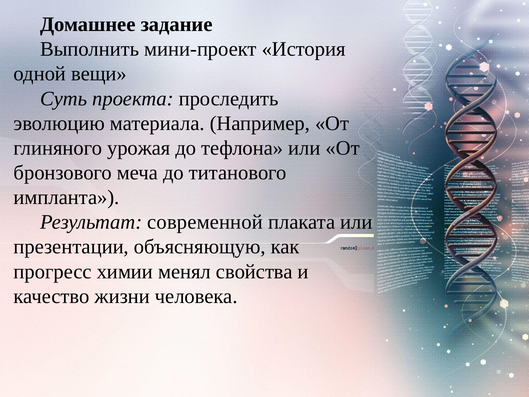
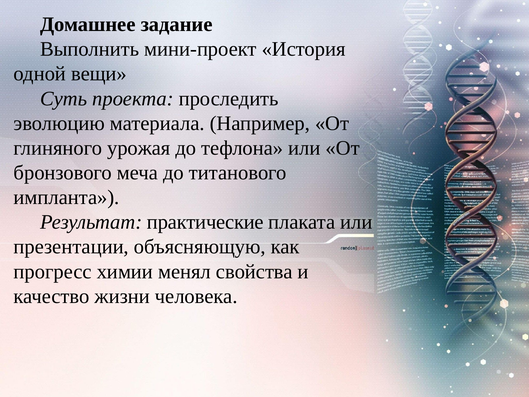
современной: современной -> практические (205, 222)
